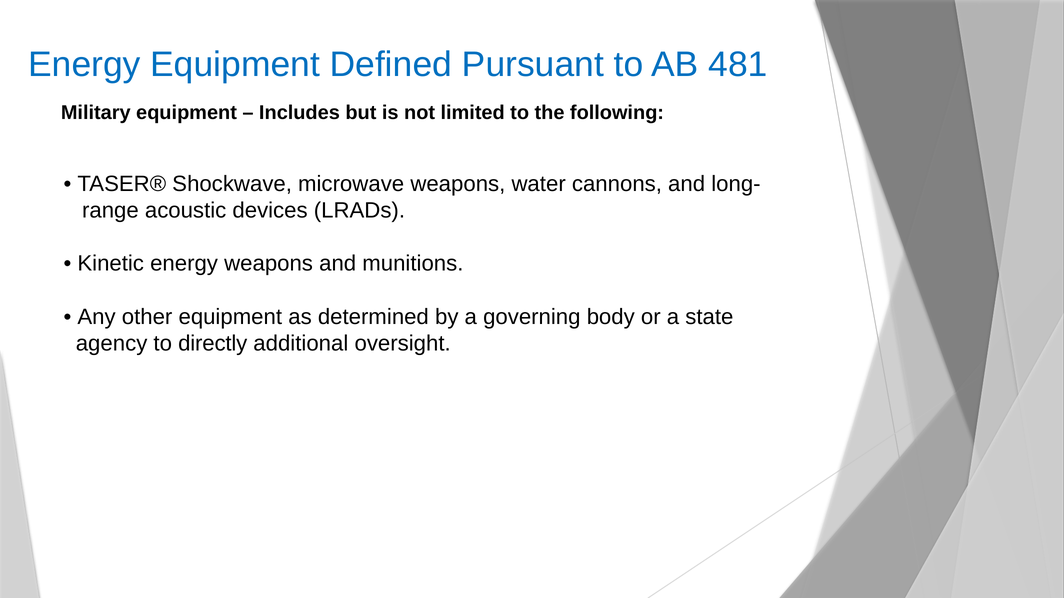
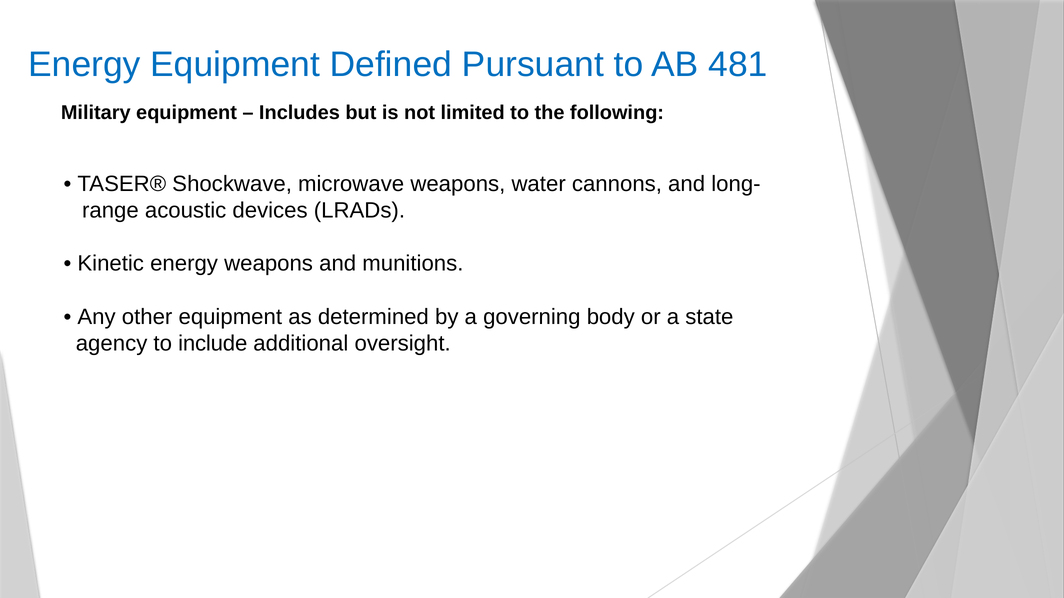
directly: directly -> include (213, 344)
